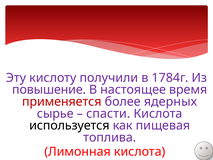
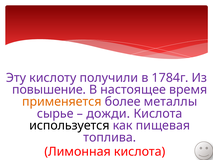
применяется colour: red -> orange (62, 101)
ядерных: ядерных -> металлы (171, 101)
спасти: спасти -> дожди (108, 113)
